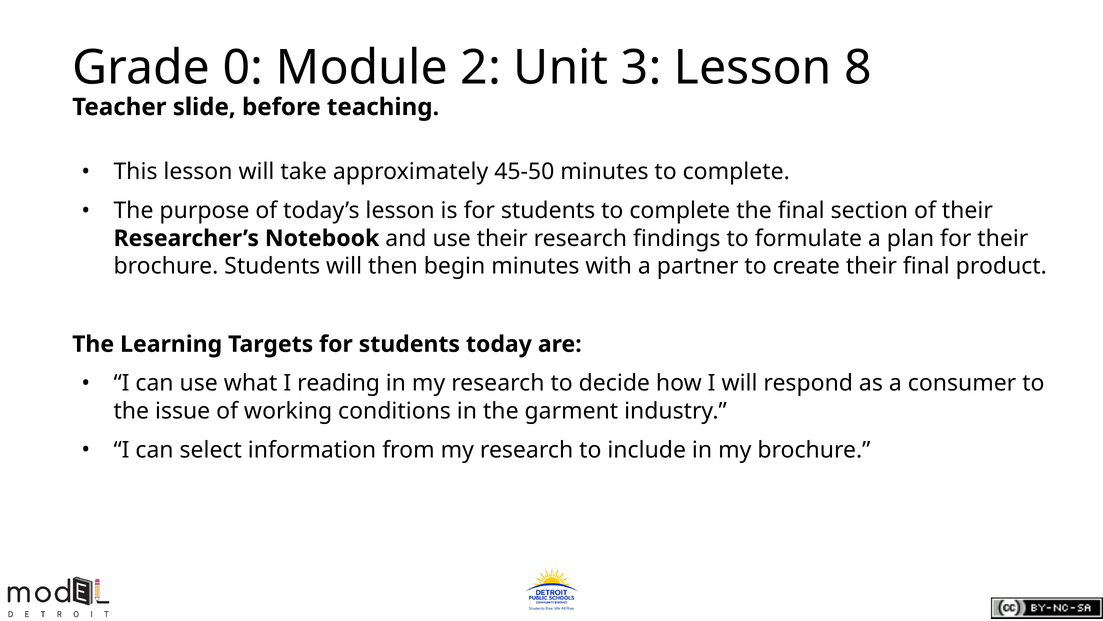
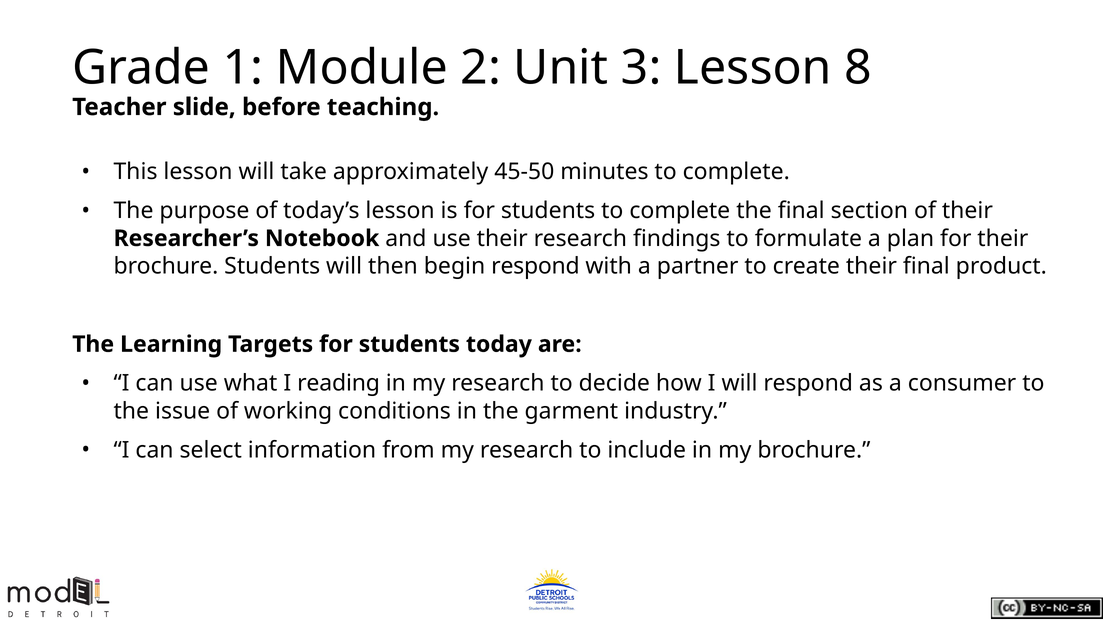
0: 0 -> 1 (243, 68)
begin minutes: minutes -> respond (535, 266)
